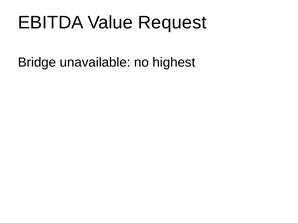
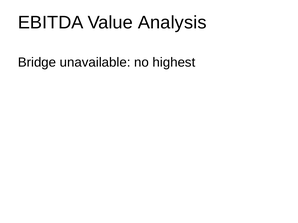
Request: Request -> Analysis (172, 23)
